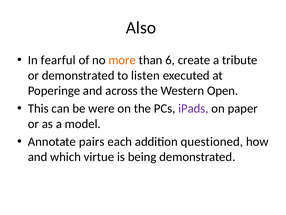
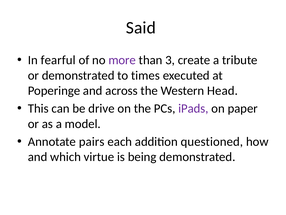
Also: Also -> Said (141, 28)
more colour: orange -> purple (122, 60)
6: 6 -> 3 (170, 60)
listen: listen -> times (145, 75)
Open: Open -> Head (222, 91)
were: were -> drive (101, 108)
